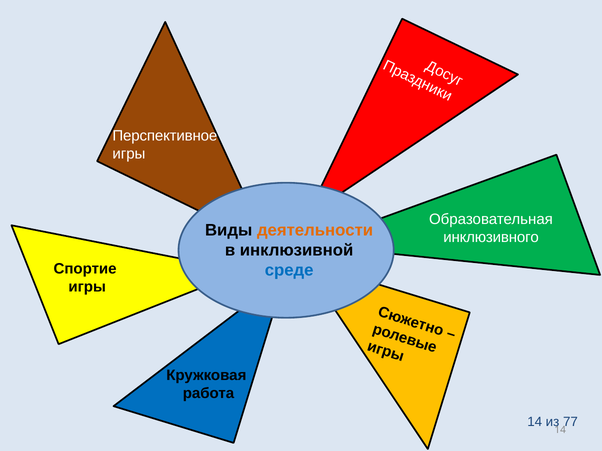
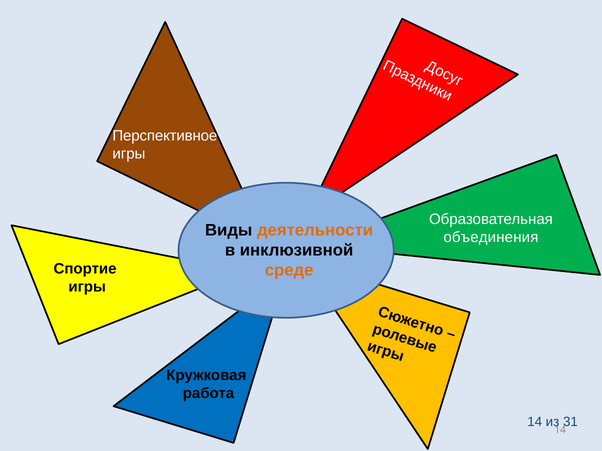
инклюзивного: инклюзивного -> объединения (491, 237)
среде colour: blue -> orange (289, 271)
77: 77 -> 31 (570, 423)
